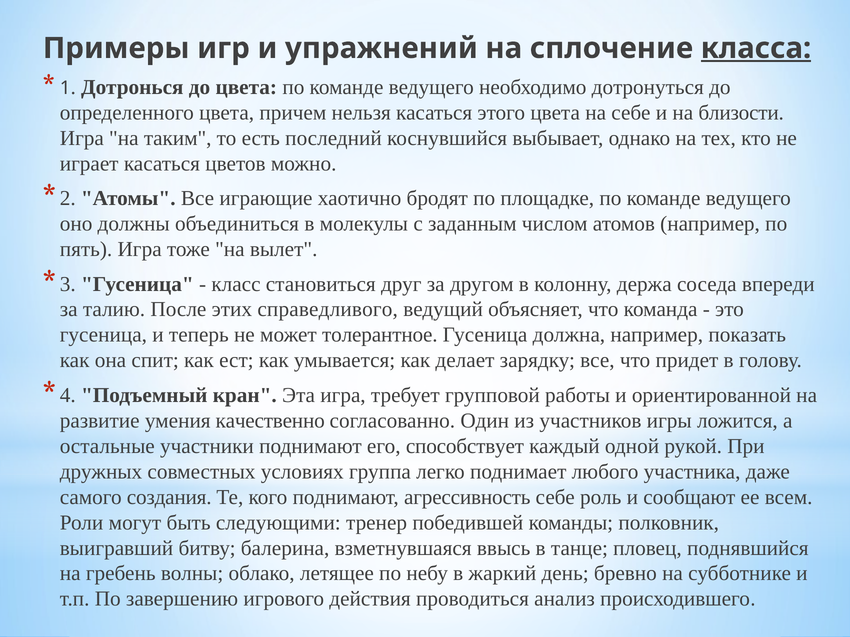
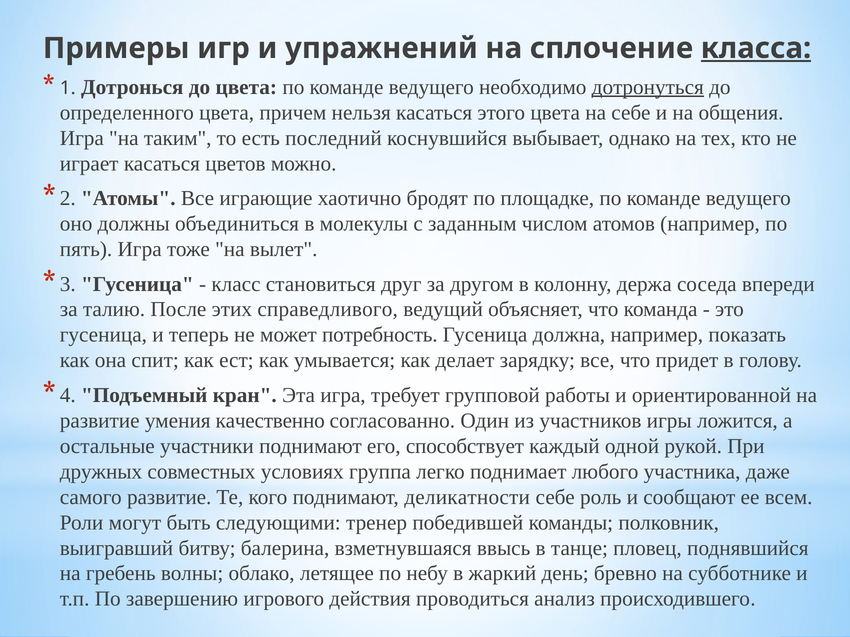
дотронуться underline: none -> present (648, 87)
близости: близости -> общения (741, 113)
толерантное: толерантное -> потребность (380, 335)
самого создания: создания -> развитие (169, 497)
агрессивность: агрессивность -> деликатности (467, 497)
